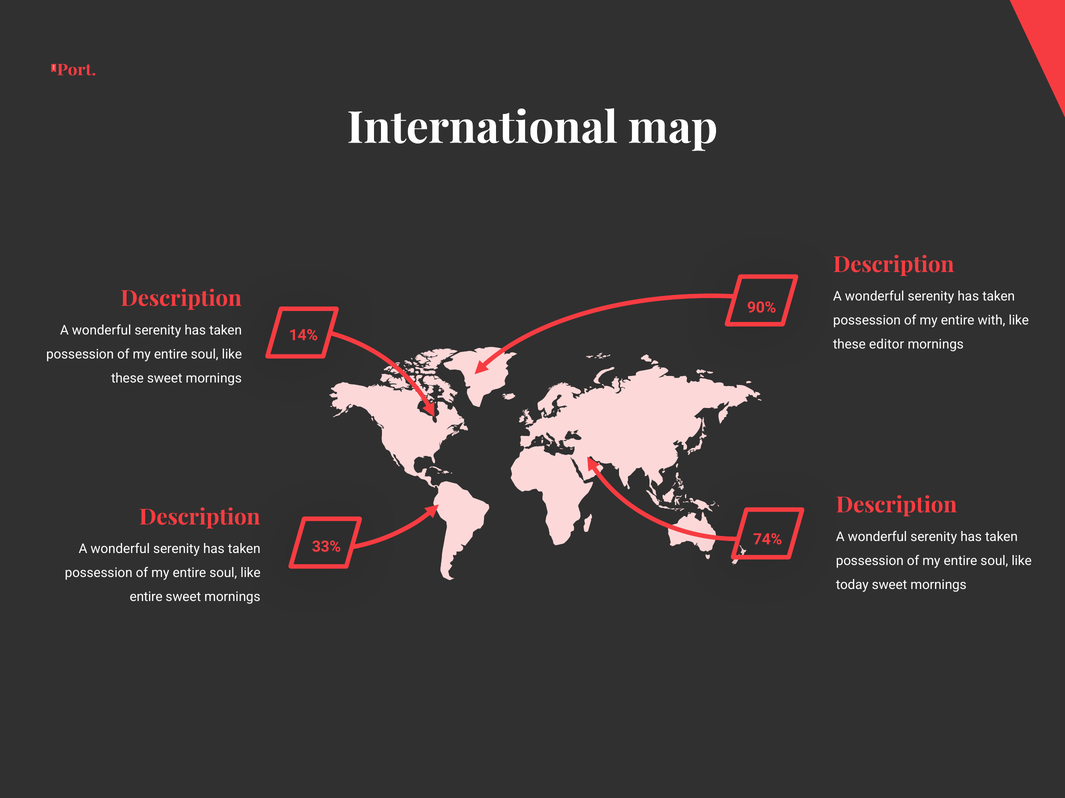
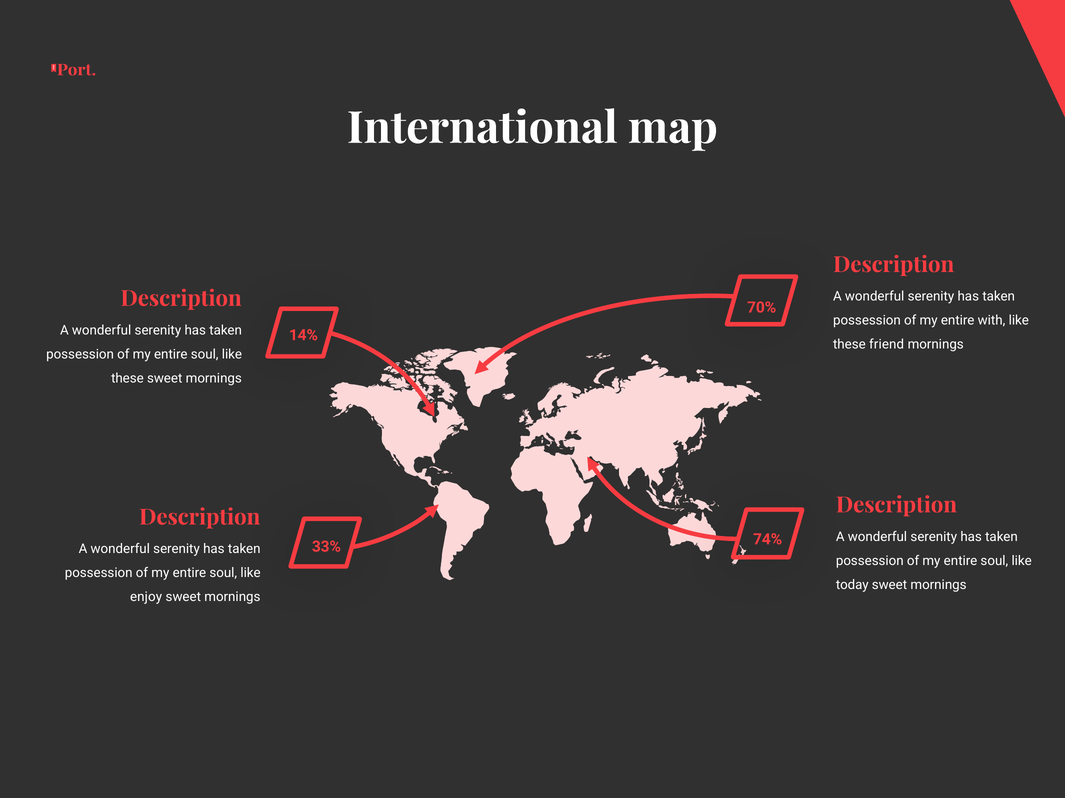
90%: 90% -> 70% (762, 308)
editor: editor -> friend (887, 345)
entire: entire -> enjoy (146, 598)
